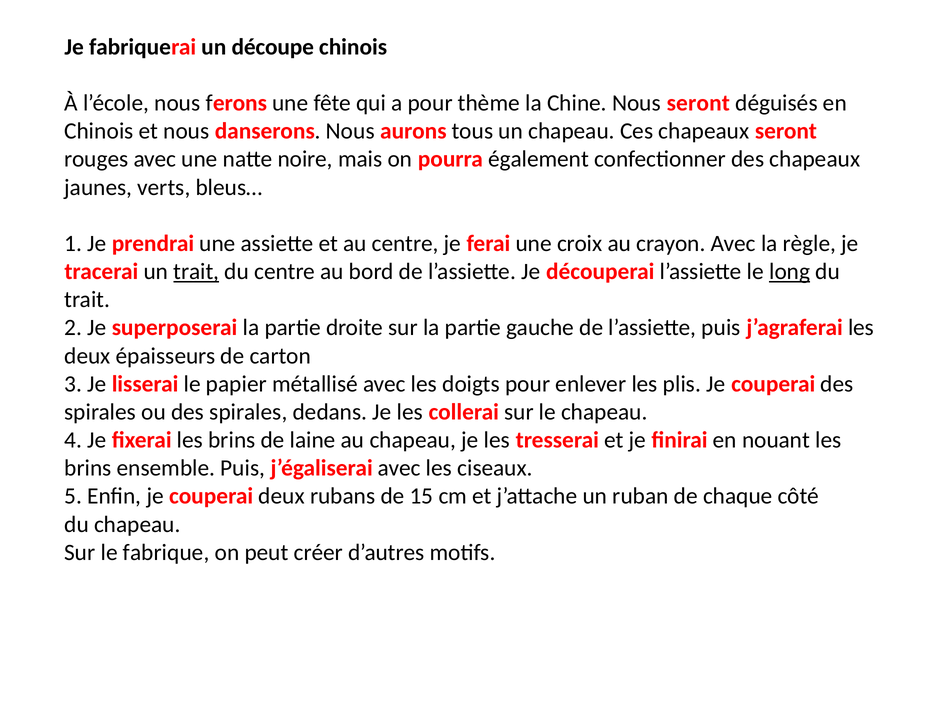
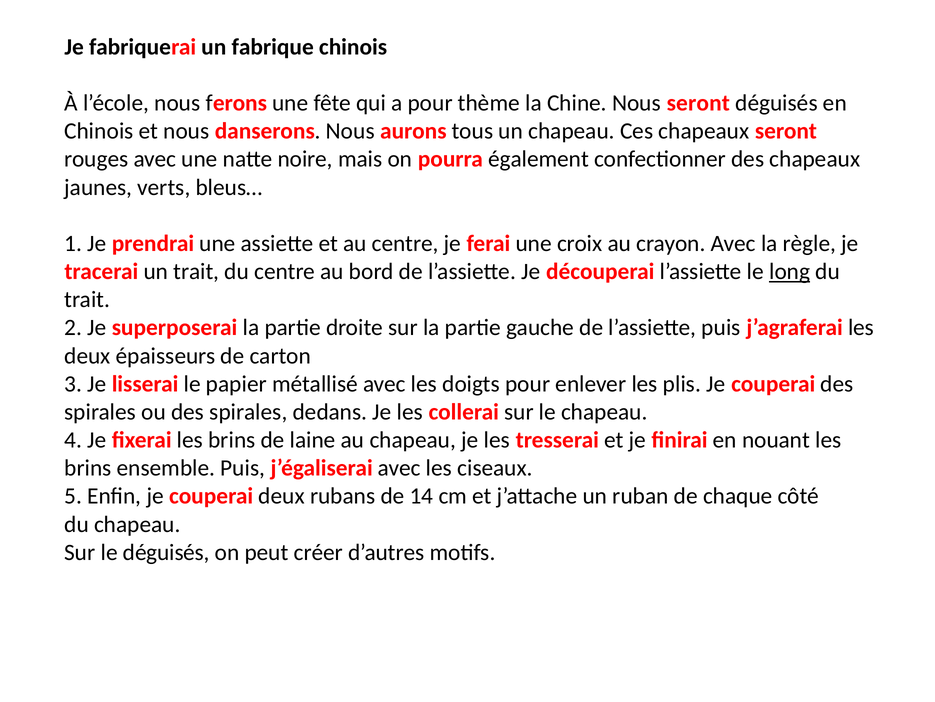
découpe: découpe -> fabrique (273, 47)
trait underline: present -> none (196, 271)
15: 15 -> 14 (421, 496)
le fabrique: fabrique -> déguisés (166, 552)
